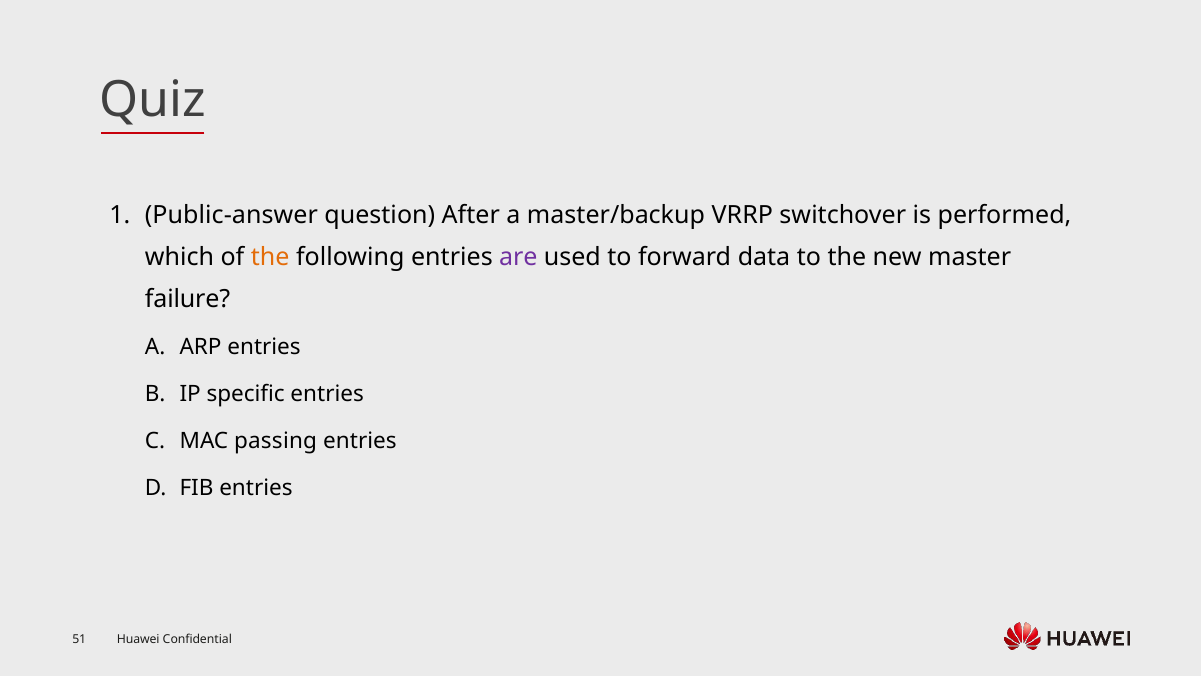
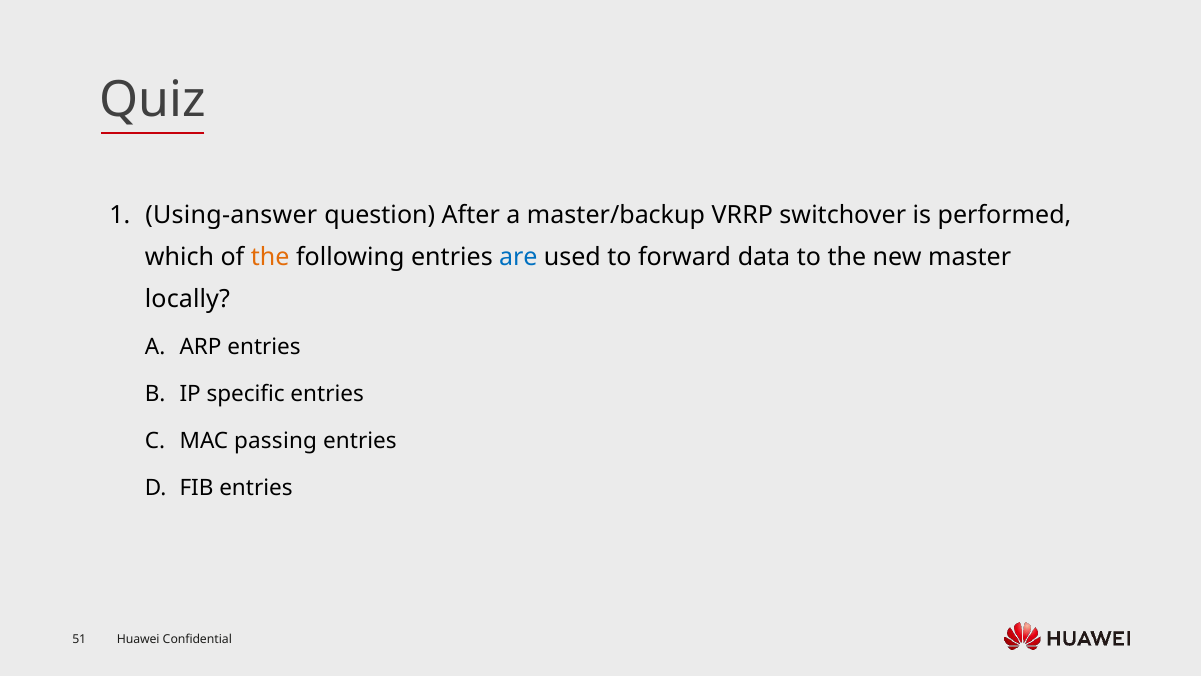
Public-answer: Public-answer -> Using-answer (231, 215)
are colour: purple -> blue (518, 257)
failure: failure -> locally (187, 299)
